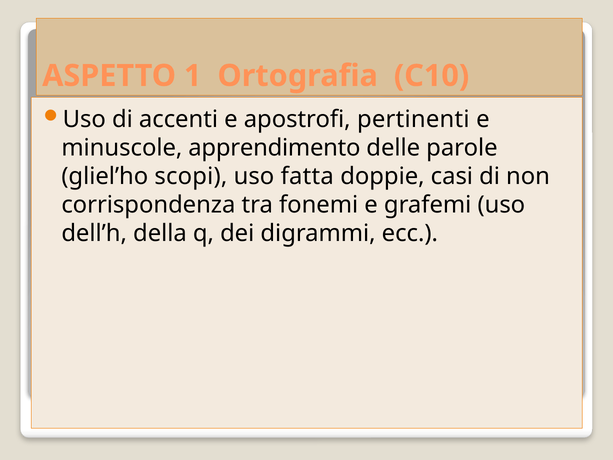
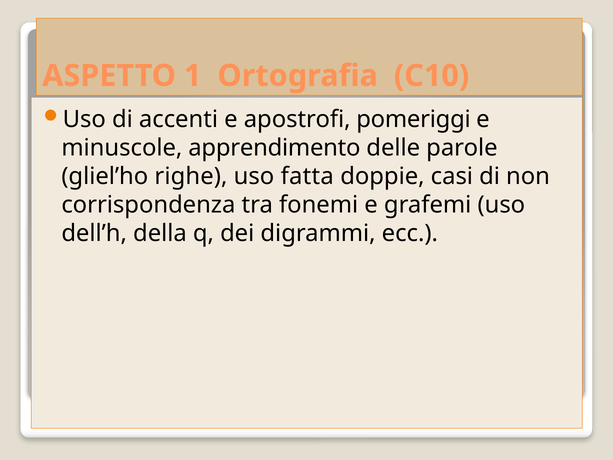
pertinenti: pertinenti -> pomeriggi (414, 119)
scopi: scopi -> righe (191, 176)
